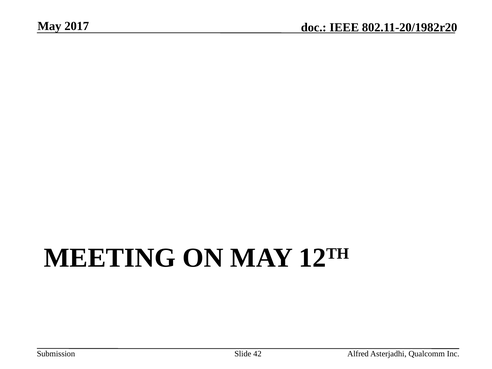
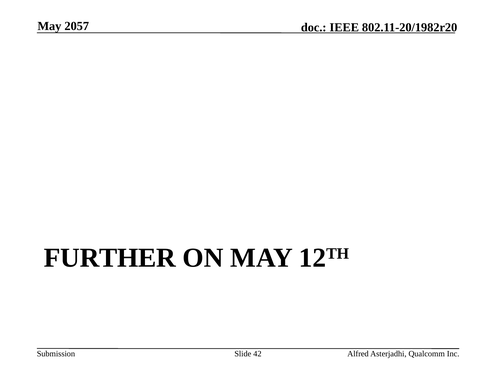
2017: 2017 -> 2057 (77, 26)
MEETING: MEETING -> FURTHER (110, 258)
